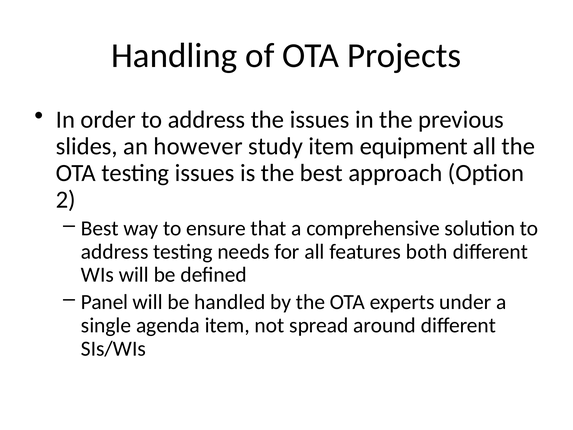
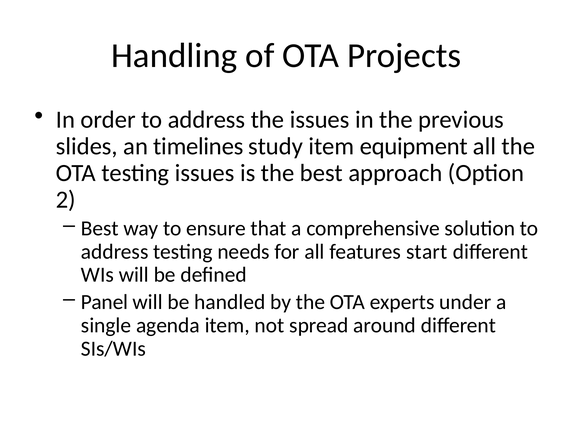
however: however -> timelines (198, 146)
both: both -> start (427, 251)
